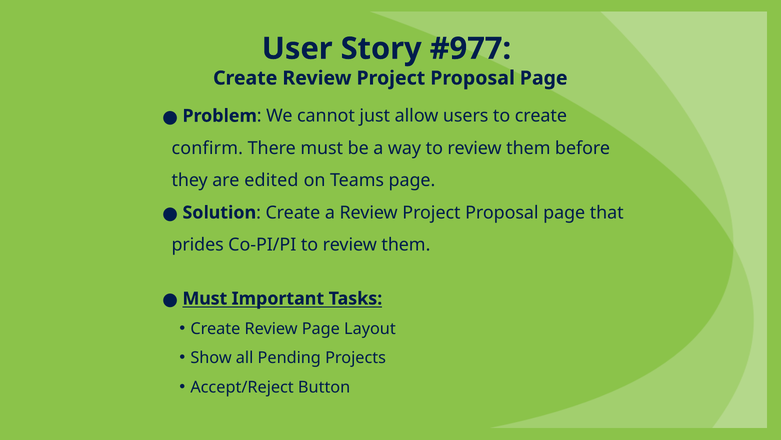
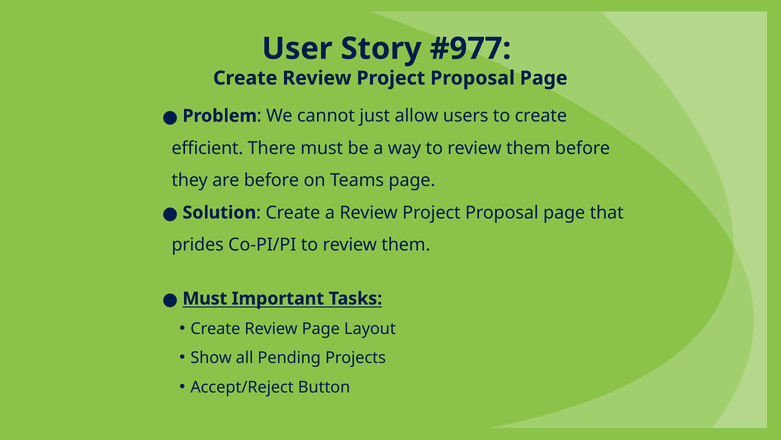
confirm: confirm -> efficient (207, 148)
are edited: edited -> before (272, 180)
